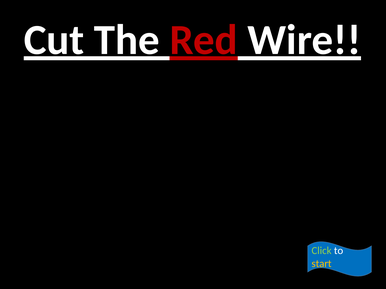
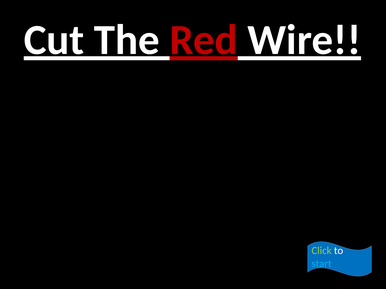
start colour: yellow -> light blue (322, 264)
